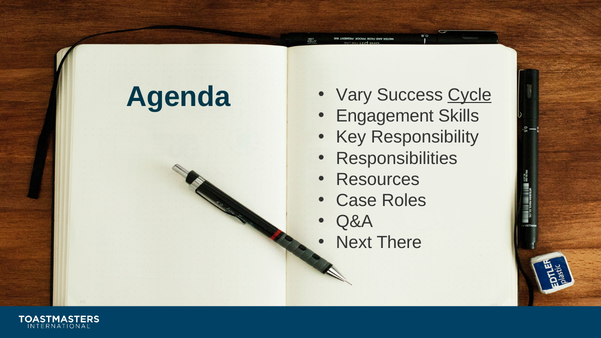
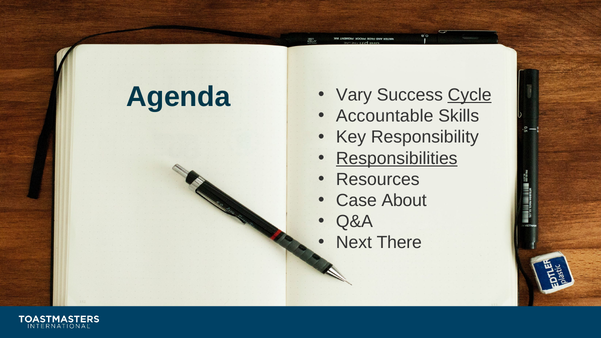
Engagement: Engagement -> Accountable (385, 116)
Responsibilities underline: none -> present (397, 158)
Roles: Roles -> About (404, 200)
